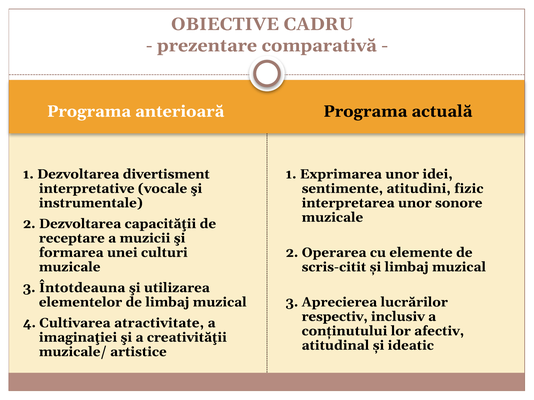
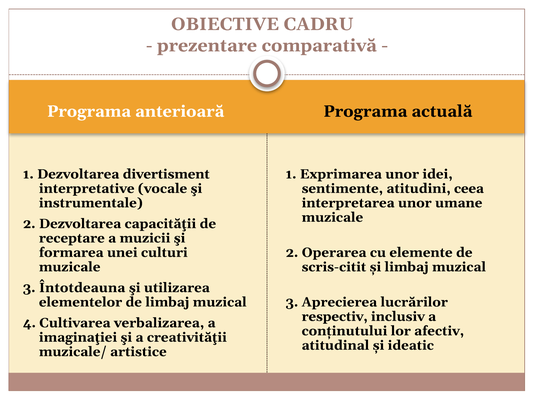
fizic: fizic -> ceea (469, 189)
sonore: sonore -> umane (459, 203)
atractivitate: atractivitate -> verbalizarea (159, 323)
